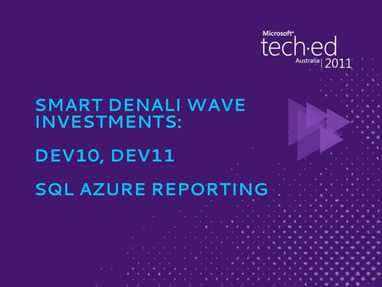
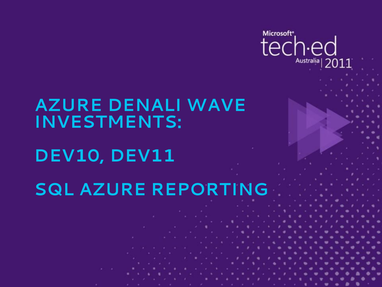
SMART: SMART -> AZURE (68, 105)
